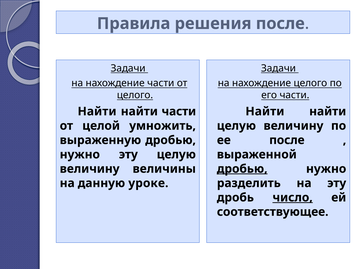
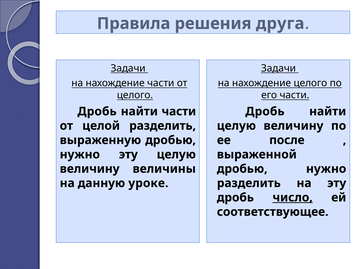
решения после: после -> друга (280, 23)
Найти: Найти -> Дробь (97, 111)
Найти: Найти -> Дробь (265, 111)
целой умножить: умножить -> разделить (163, 126)
дробью underline: present -> none (242, 168)
